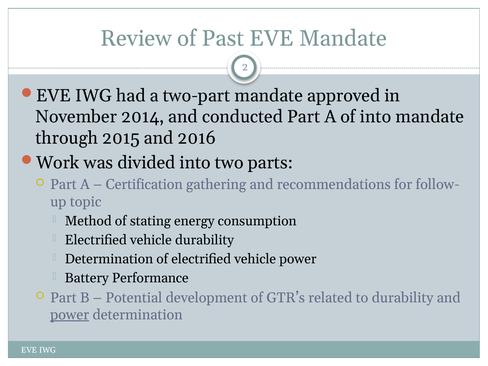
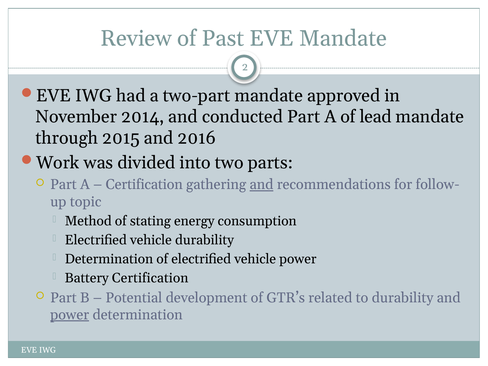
of into: into -> lead (376, 117)
and underline: none -> present (261, 185)
Battery Performance: Performance -> Certification (150, 278)
